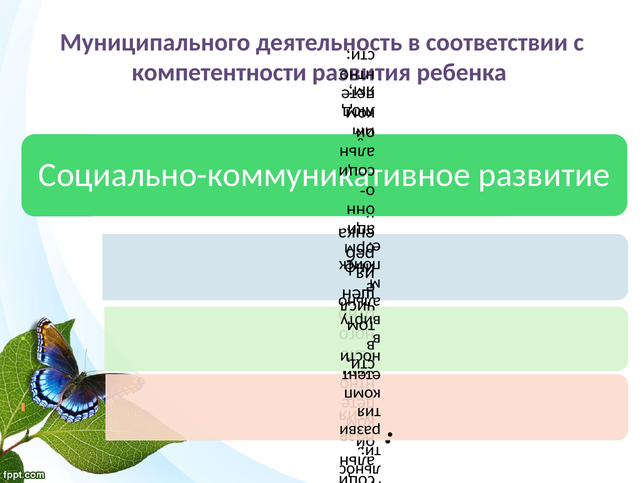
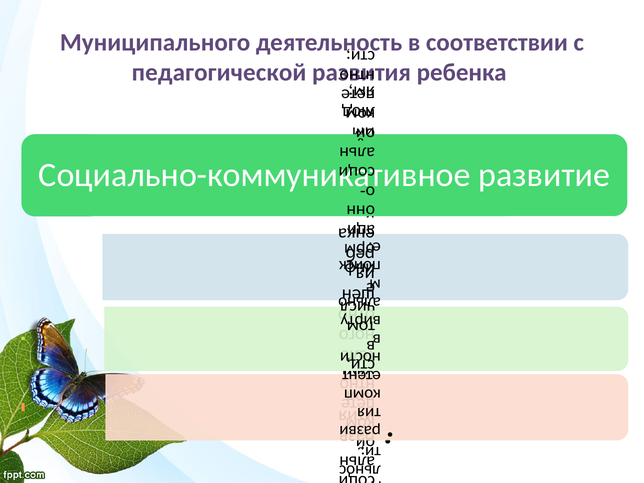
компетентности: компетентности -> педагогической (219, 73)
